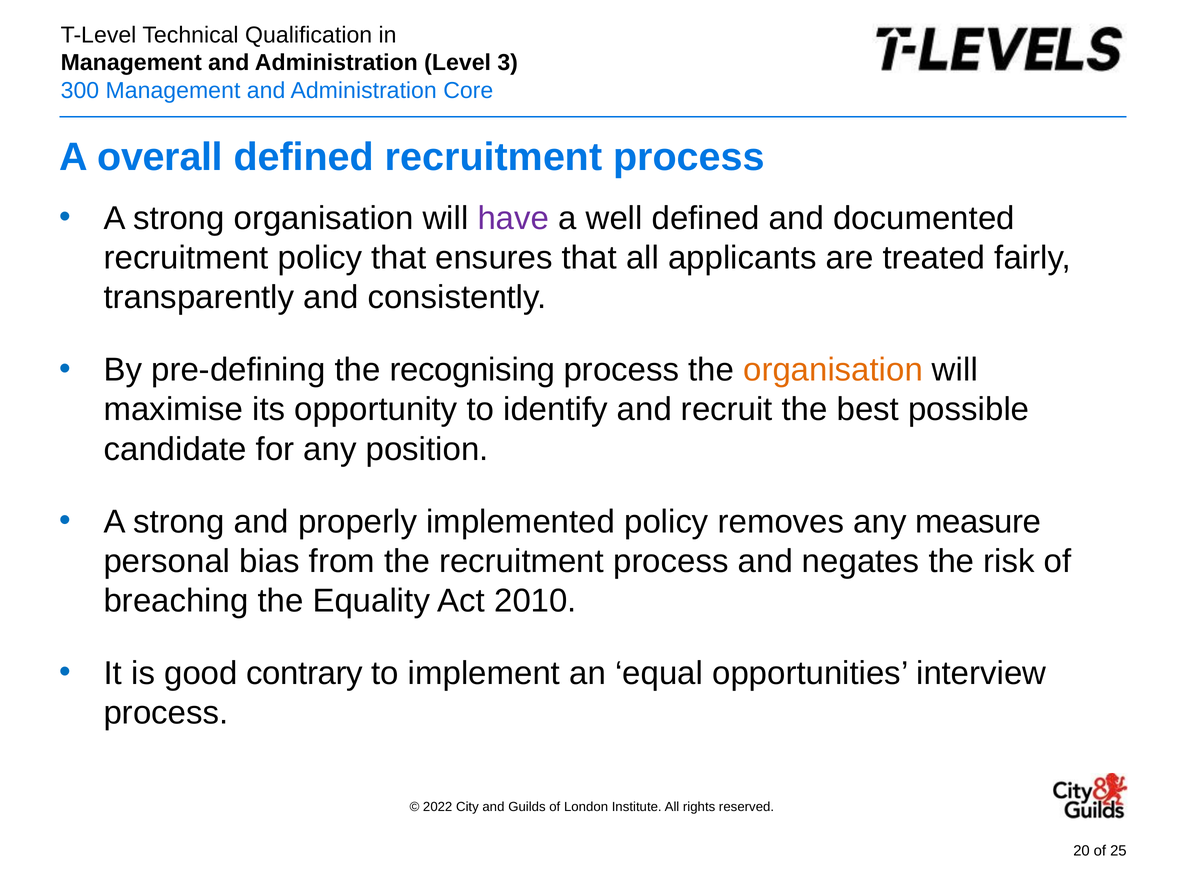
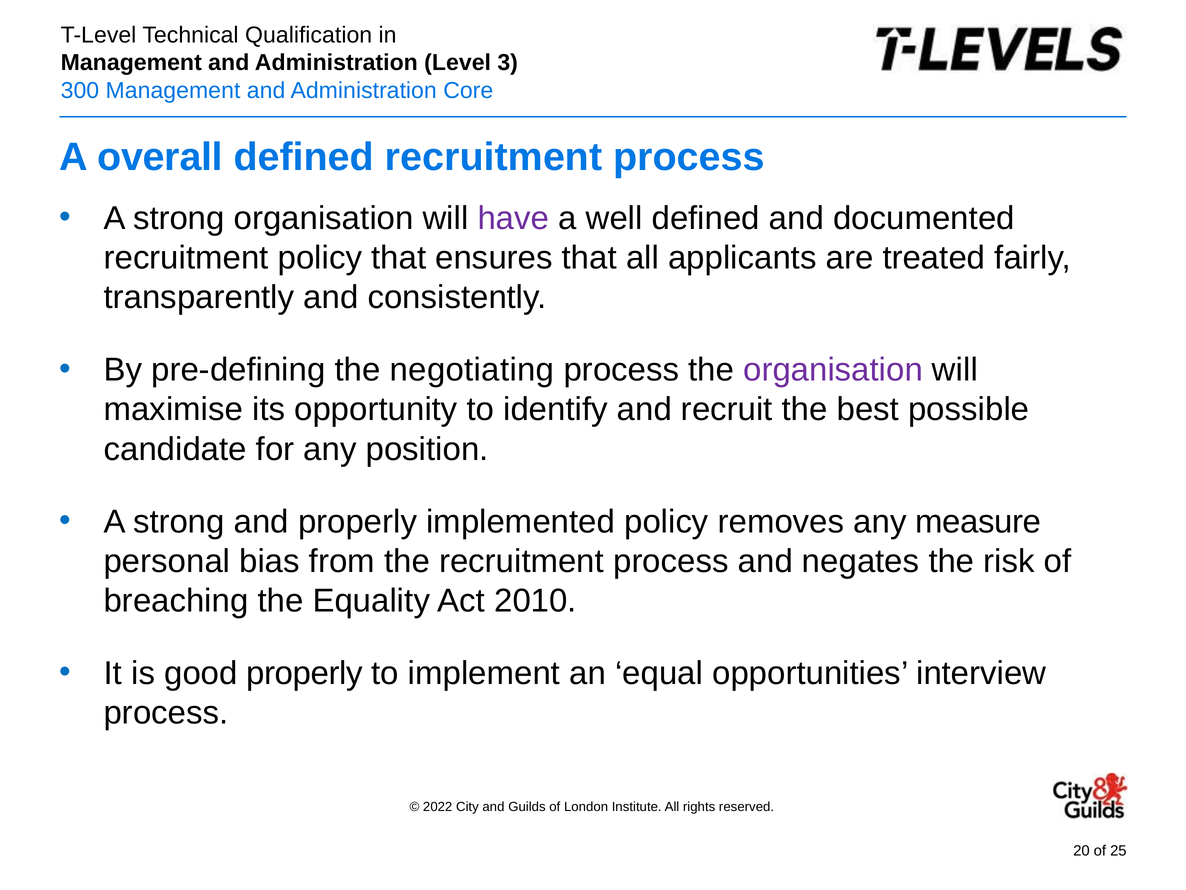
recognising: recognising -> negotiating (472, 370)
organisation colour: orange -> purple (833, 370)
good contrary: contrary -> properly (305, 673)
